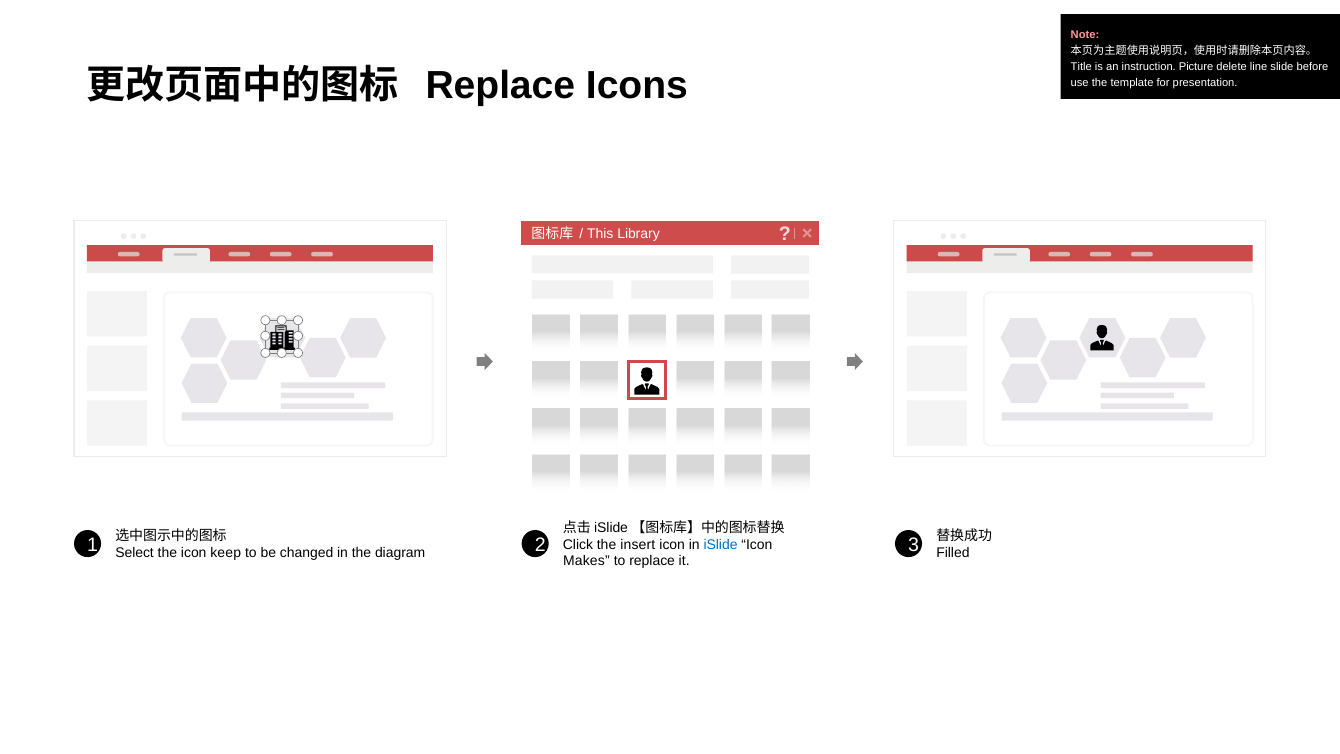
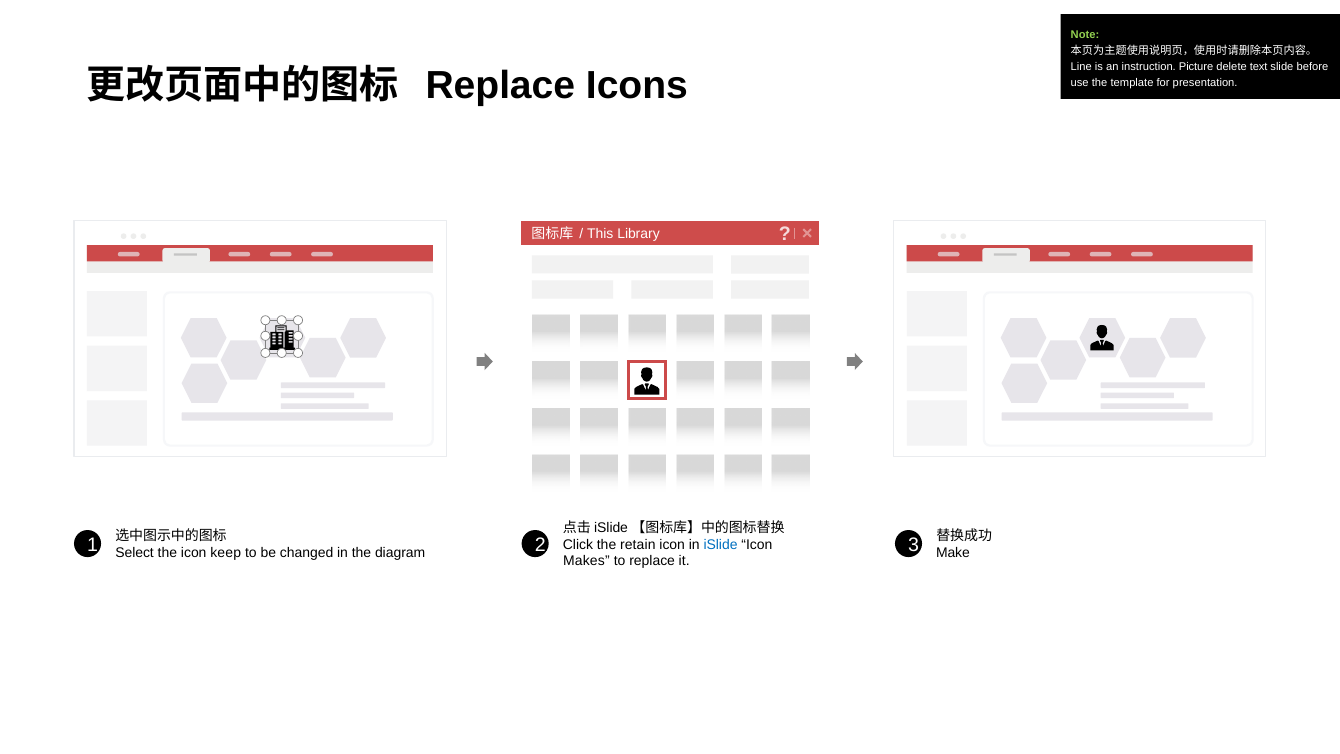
Note colour: pink -> light green (1085, 35)
Title: Title -> Line (1081, 67)
line: line -> text (1259, 67)
insert: insert -> retain (638, 544)
Filled: Filled -> Make (953, 553)
